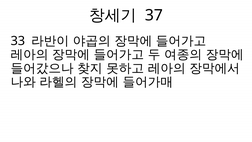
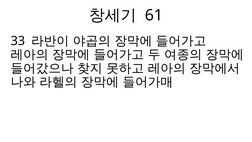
37: 37 -> 61 (154, 15)
